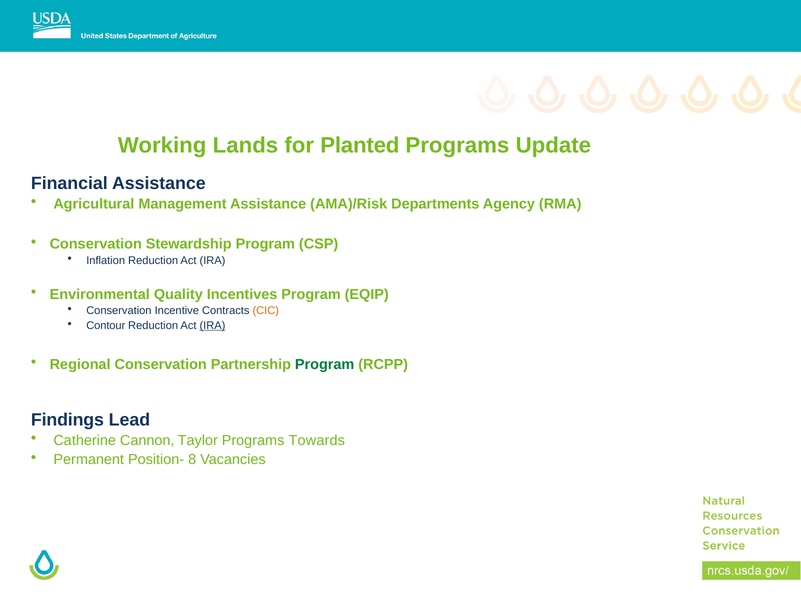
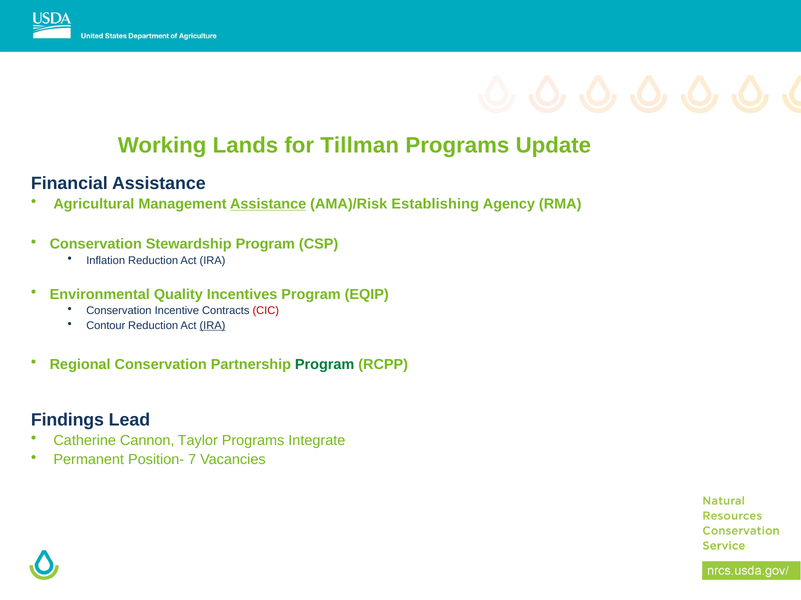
Planted: Planted -> Tillman (360, 146)
Assistance underline: none -> present (268, 204)
Departments: Departments -> Establishing (435, 204)
CIC colour: orange -> red (266, 311)
Towards: Towards -> Integrate (317, 441)
8: 8 -> 7 (192, 460)
